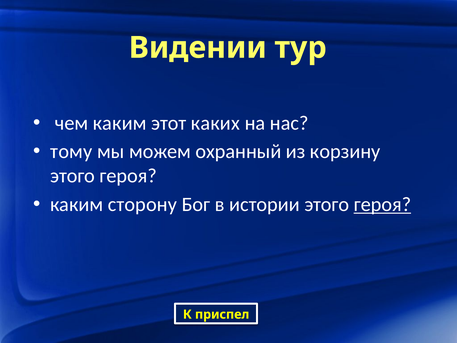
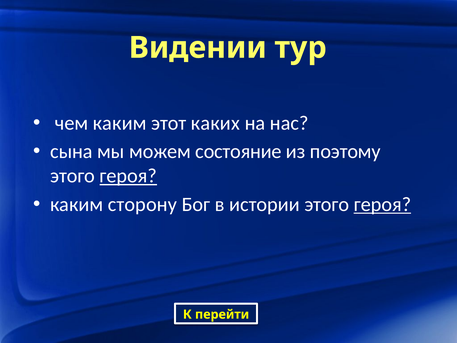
тому: тому -> сына (71, 151)
охранный: охранный -> состояние (238, 151)
корзину: корзину -> поэтому (345, 151)
героя underline: none -> present (128, 176)
приспел: приспел -> перейти (222, 314)
